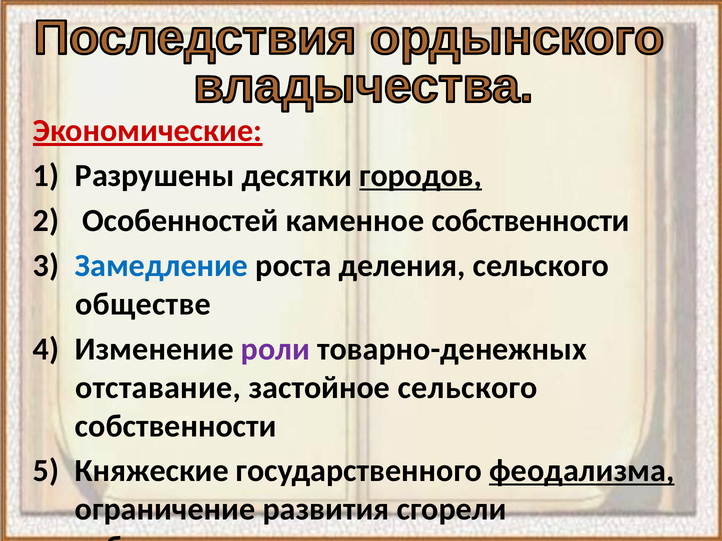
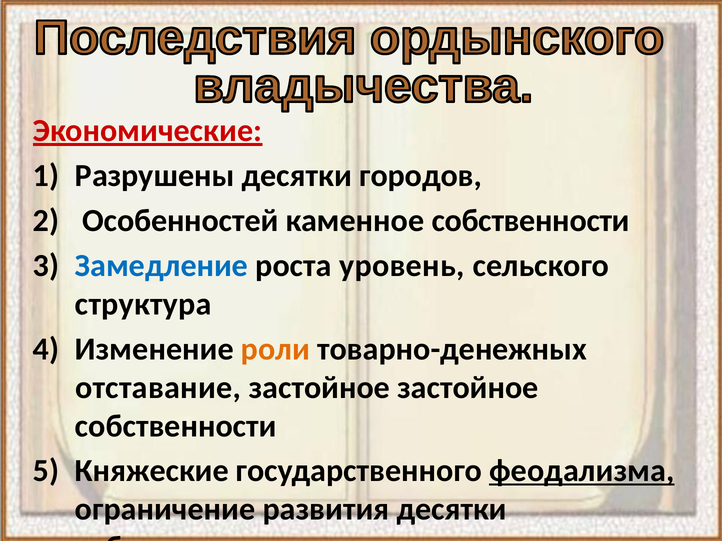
городов underline: present -> none (421, 176)
деления: деления -> уровень (402, 266)
обществе: обществе -> структура (143, 304)
роли colour: purple -> orange (276, 349)
застойное сельского: сельского -> застойное (468, 388)
развития сгорели: сгорели -> десятки (452, 510)
